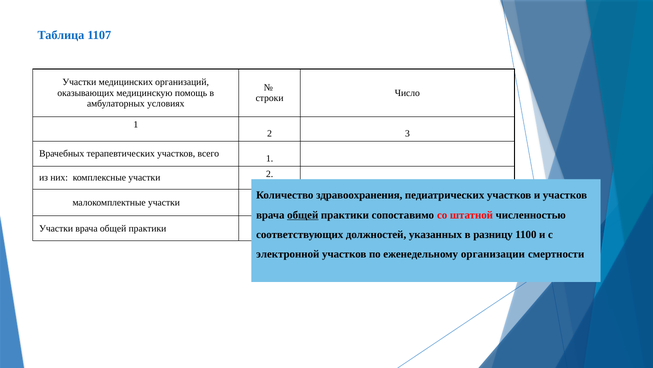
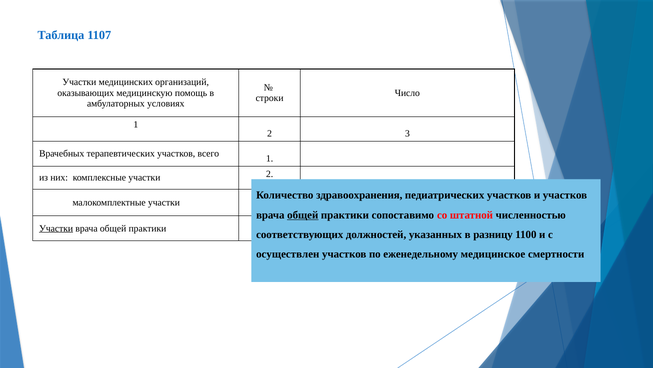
Участки underline: none -> present (56, 228)
электронной: электронной -> осуществлен (288, 254)
организации: организации -> медицинское (493, 254)
